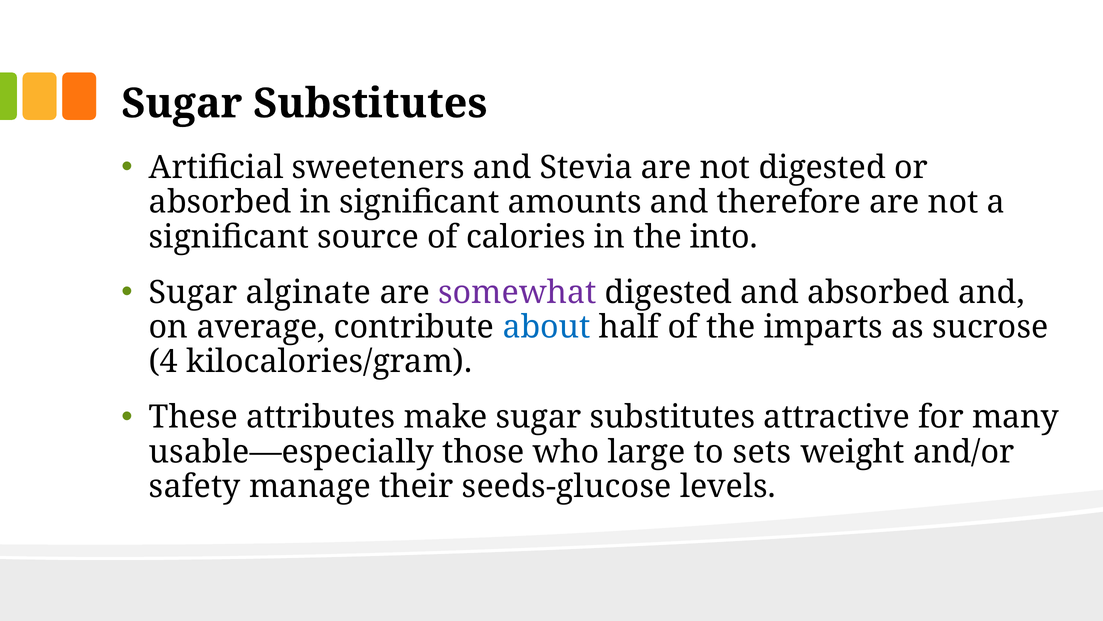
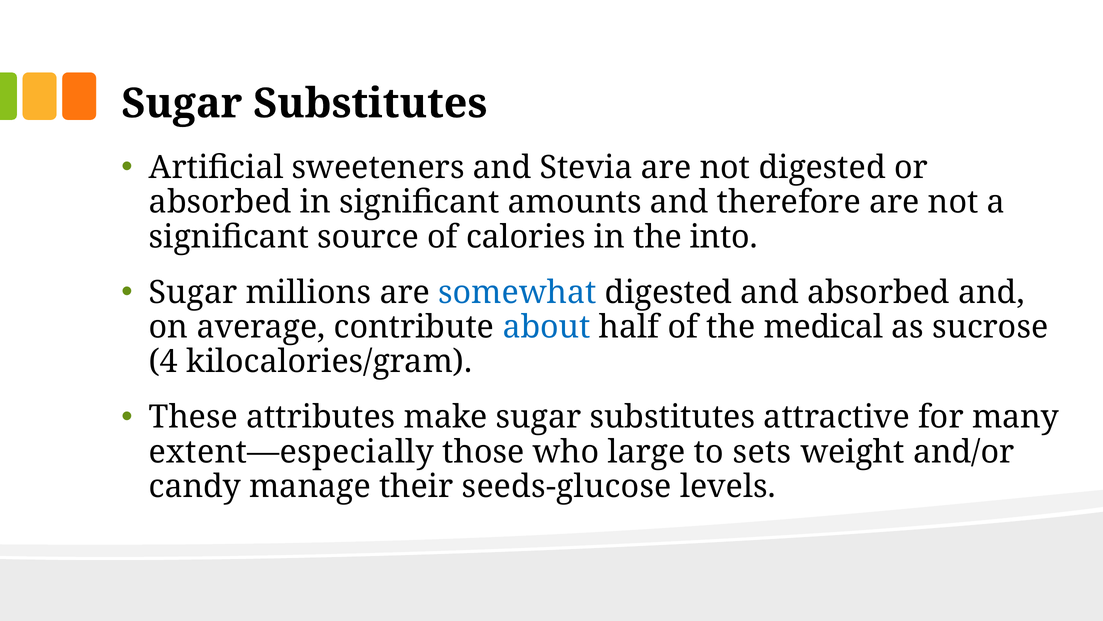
alginate: alginate -> millions (308, 292)
somewhat colour: purple -> blue (517, 292)
imparts: imparts -> medical (823, 327)
usable—especially: usable—especially -> extent—especially (291, 452)
safety: safety -> candy (195, 486)
